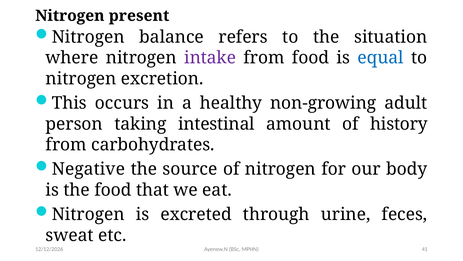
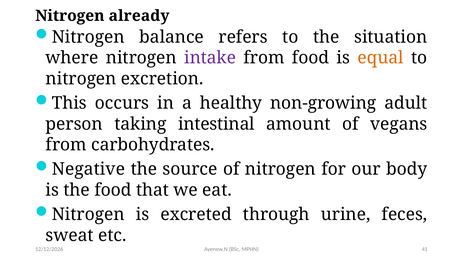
present: present -> already (139, 16)
equal colour: blue -> orange (381, 58)
history: history -> vegans (399, 124)
